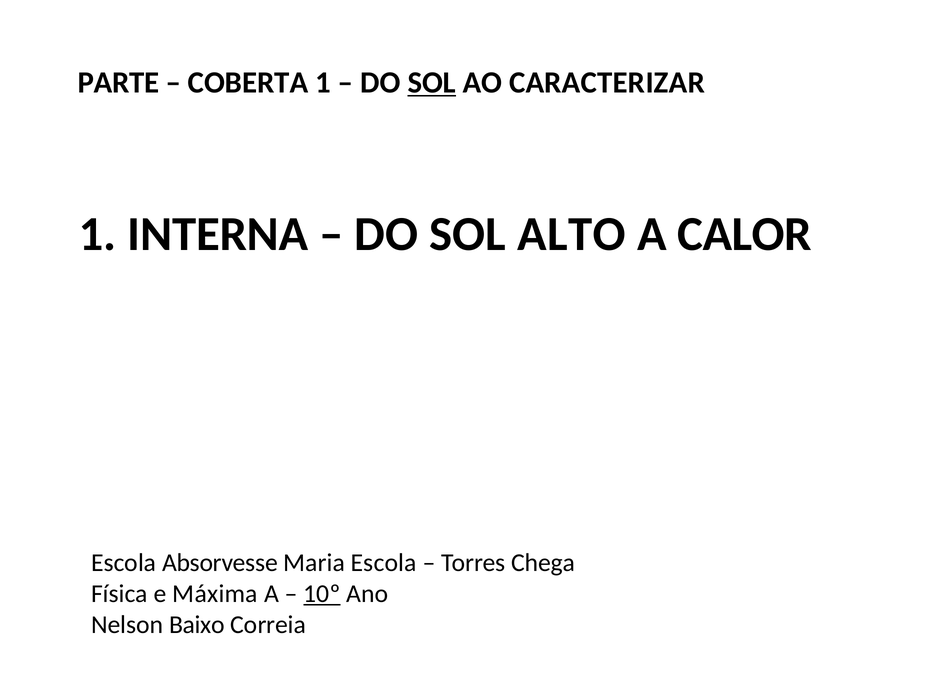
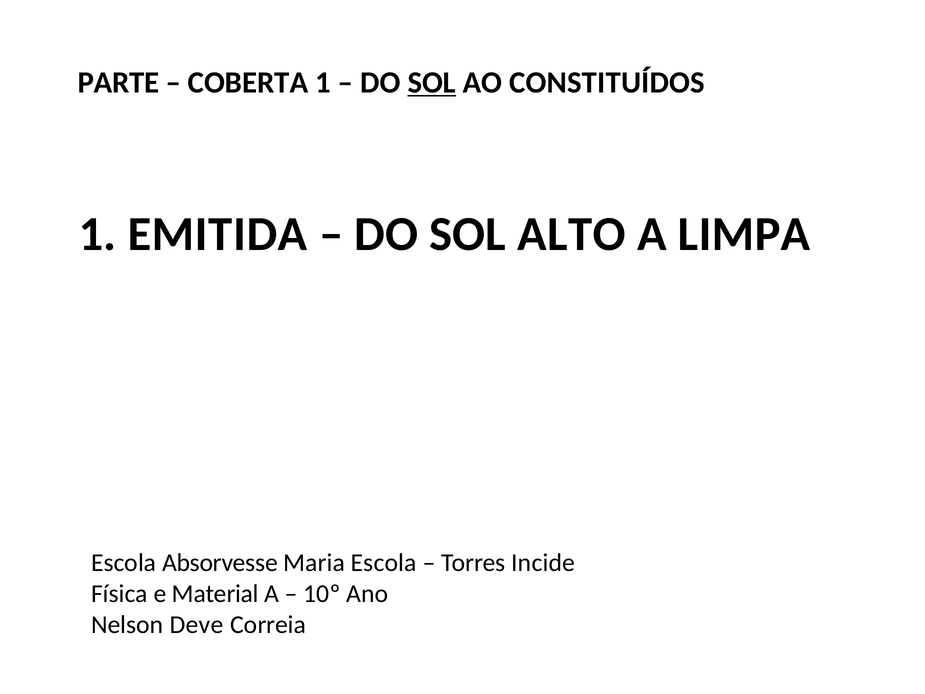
CARACTERIZAR: CARACTERIZAR -> CONSTITUÍDOS (607, 82)
INTERNA: INTERNA -> EMITIDA (217, 234)
CALOR: CALOR -> LIMPA (744, 234)
Chega: Chega -> Incide (543, 563)
Máxima: Máxima -> Material (215, 593)
10º underline: present -> none (322, 593)
Baixo: Baixo -> Deve (197, 624)
